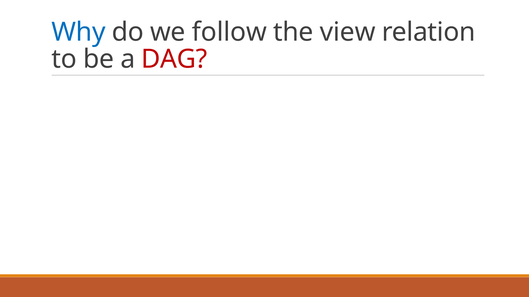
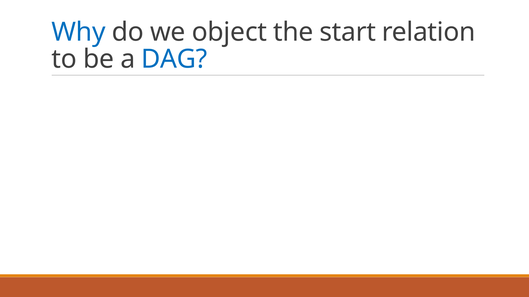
follow: follow -> object (229, 32)
view: view -> start (348, 32)
DAG colour: red -> blue (174, 59)
